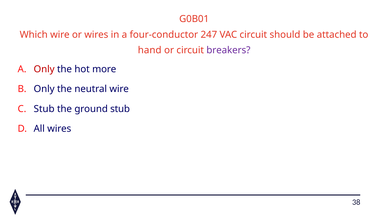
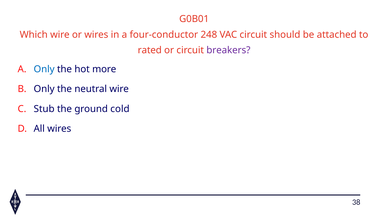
247: 247 -> 248 (209, 35)
hand: hand -> rated (150, 50)
Only colour: red -> blue (44, 69)
ground stub: stub -> cold (120, 109)
